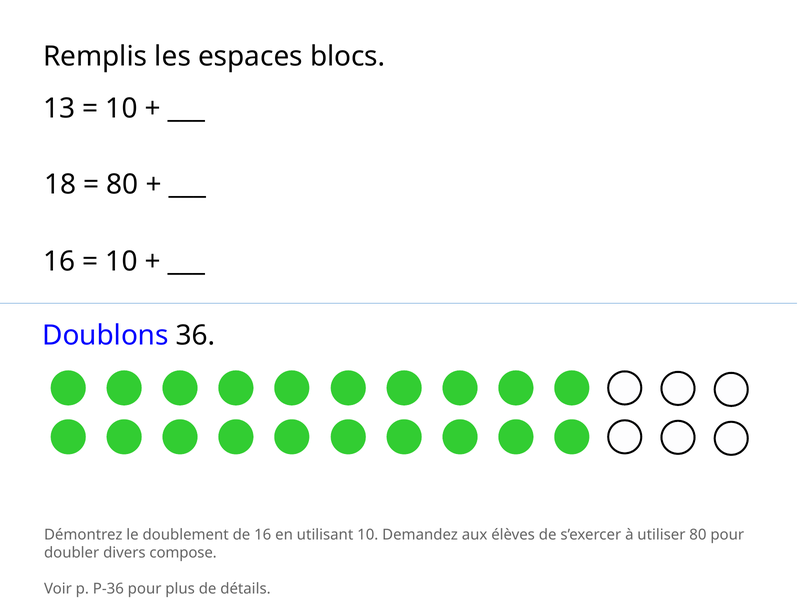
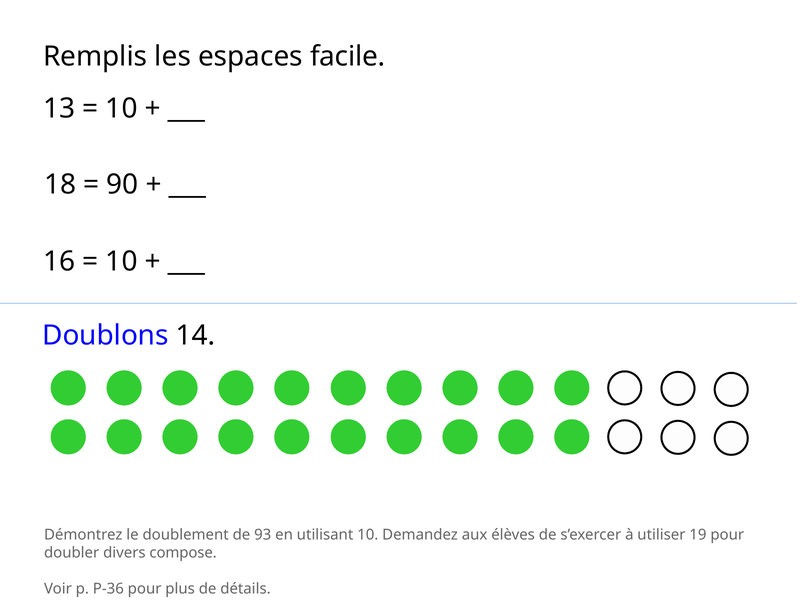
blocs: blocs -> facile (348, 56)
80: 80 -> 90 (122, 184)
36: 36 -> 14 (196, 335)
de 16: 16 -> 93 (263, 535)
utiliser 80: 80 -> 19 (698, 535)
